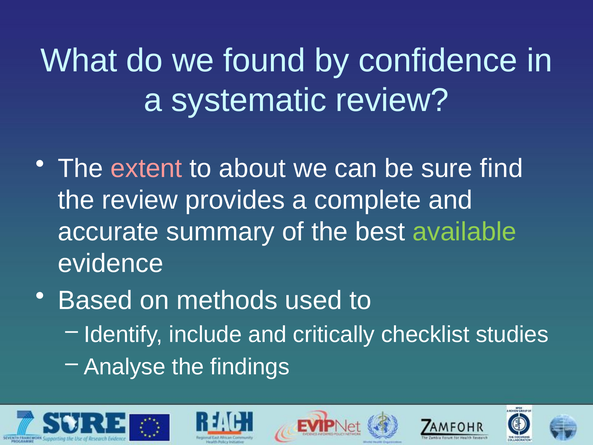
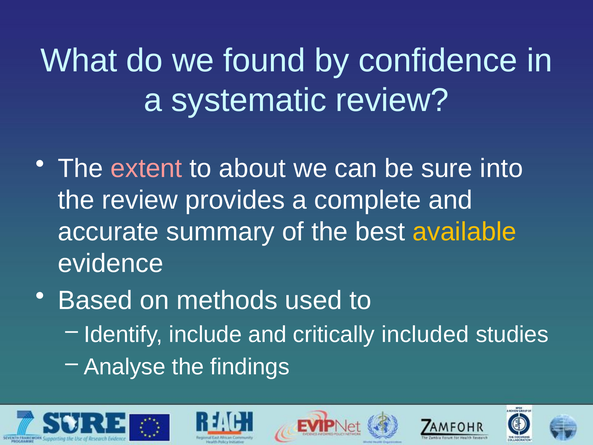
find: find -> into (502, 168)
available colour: light green -> yellow (465, 232)
checklist: checklist -> included (425, 334)
